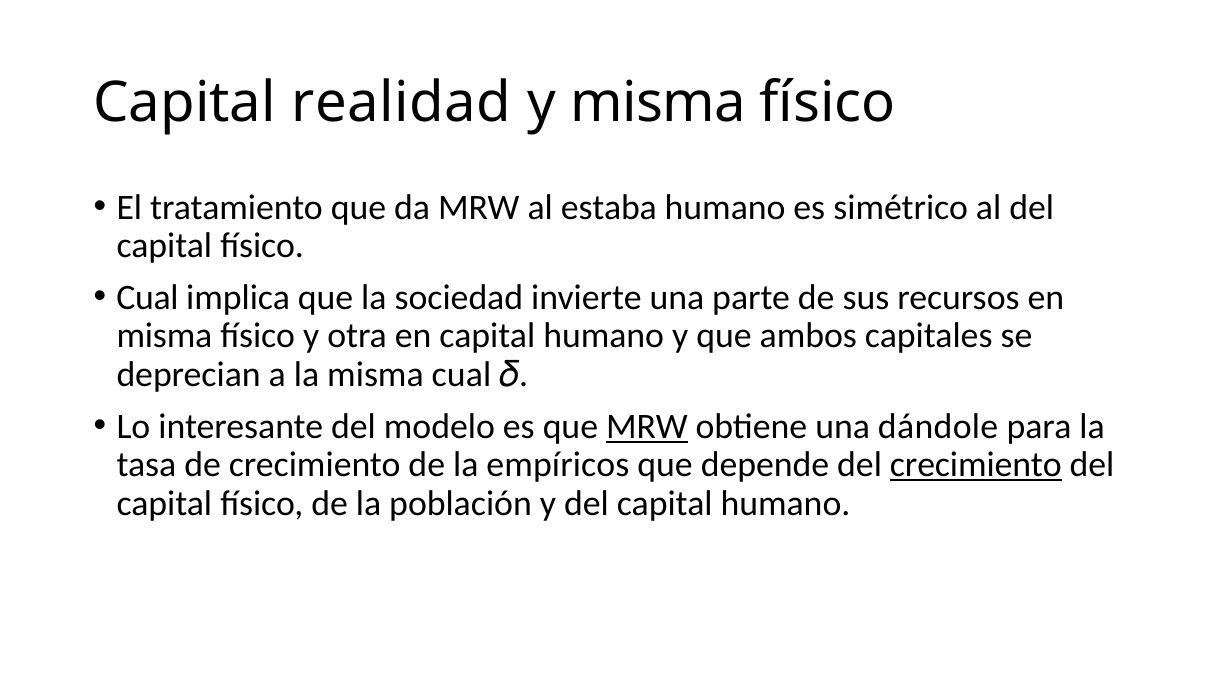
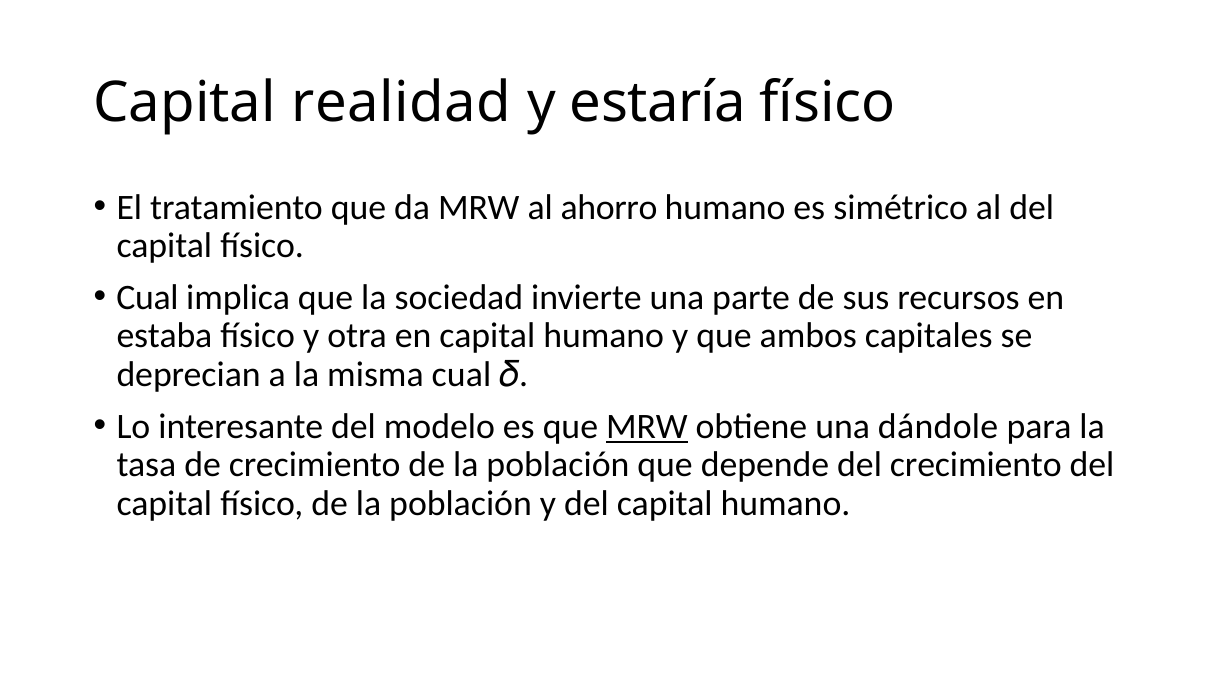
y misma: misma -> estaría (658, 103)
estaba: estaba -> ahorro (609, 207)
misma: misma -> estaba (164, 336)
crecimiento de la empíricos: empíricos -> población (558, 465)
crecimiento underline: present -> none (976, 465)
